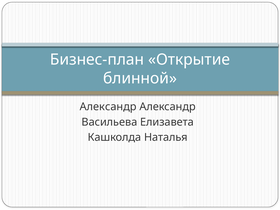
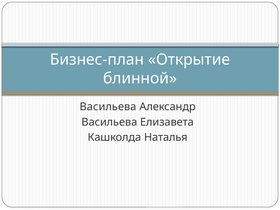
Александр: Александр -> Васильева (108, 107)
